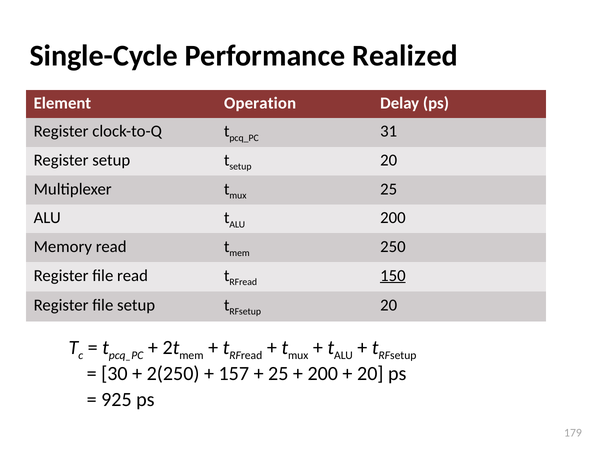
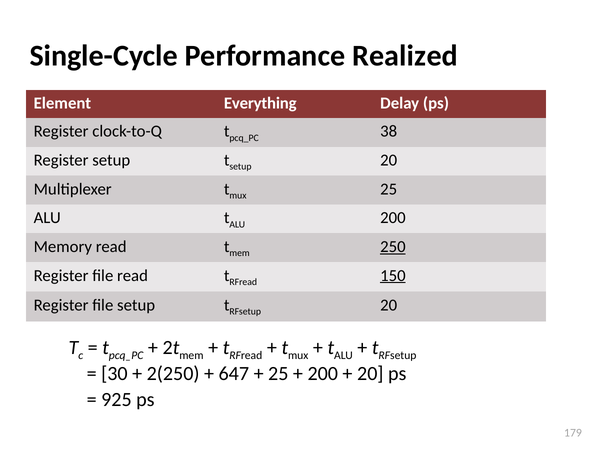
Operation: Operation -> Everything (260, 103)
31: 31 -> 38 (389, 131)
250 underline: none -> present (393, 246)
157: 157 -> 647 (234, 373)
